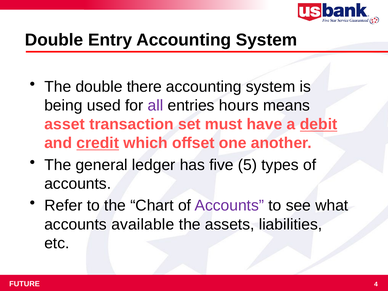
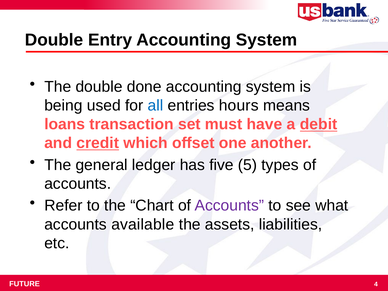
there: there -> done (144, 87)
all colour: purple -> blue (155, 106)
asset: asset -> loans (65, 124)
